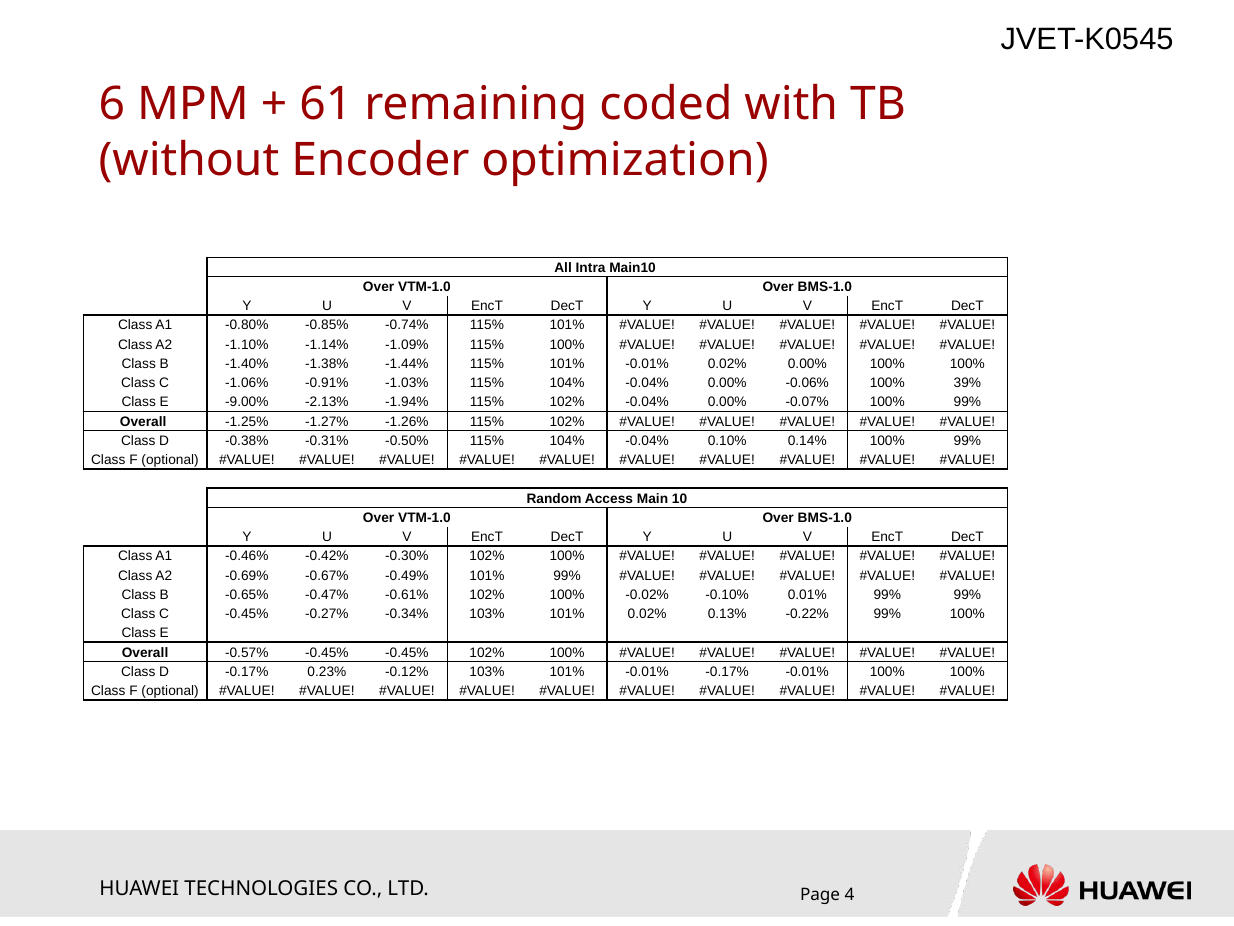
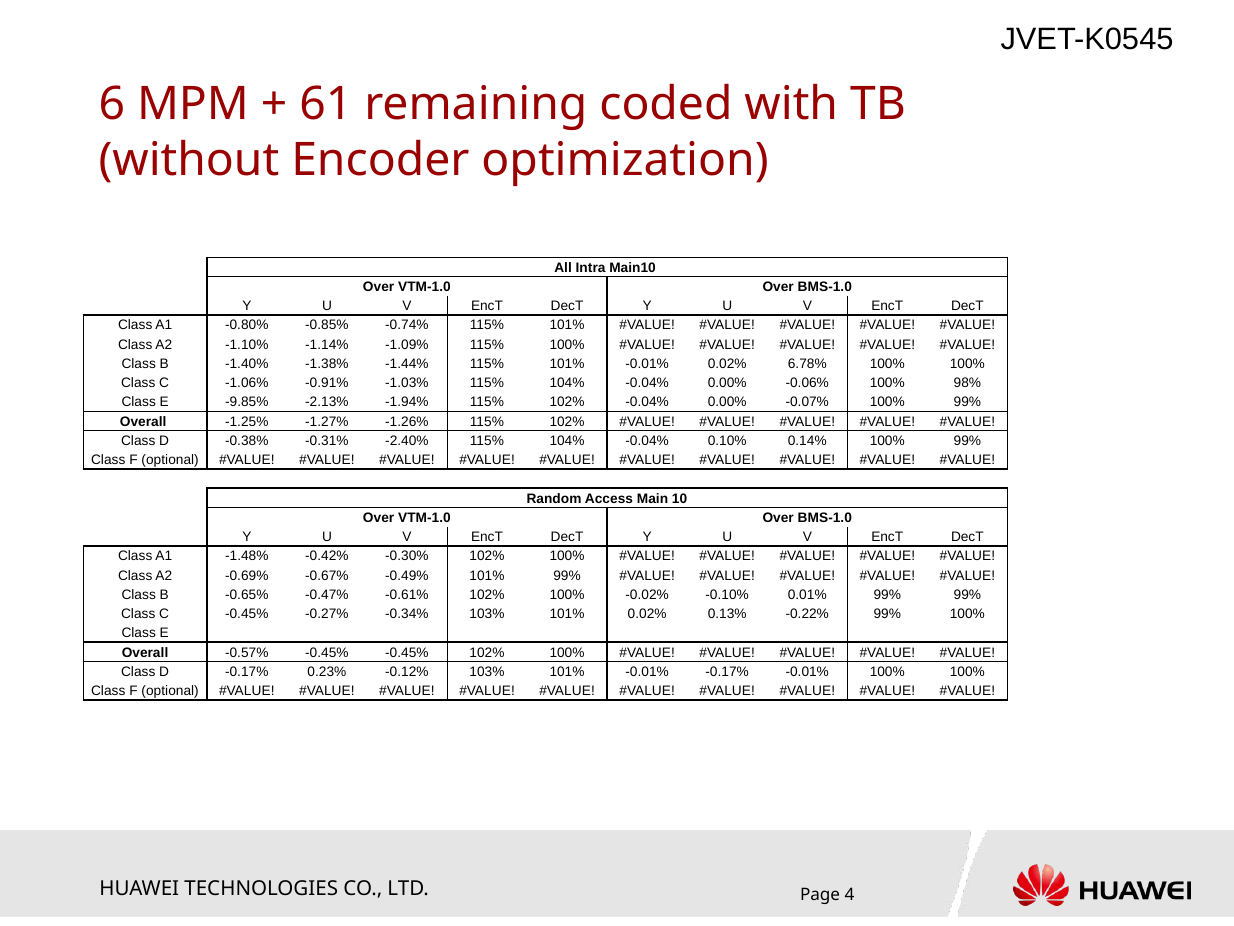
0.02% 0.00%: 0.00% -> 6.78% (807, 364)
39%: 39% -> 98% (967, 383)
-9.00%: -9.00% -> -9.85% (247, 402)
-0.50%: -0.50% -> -2.40% (407, 441)
-0.46%: -0.46% -> -1.48% (247, 556)
